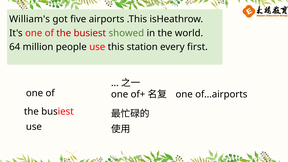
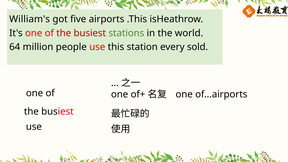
showed: showed -> stations (126, 33)
first: first -> sold (197, 47)
